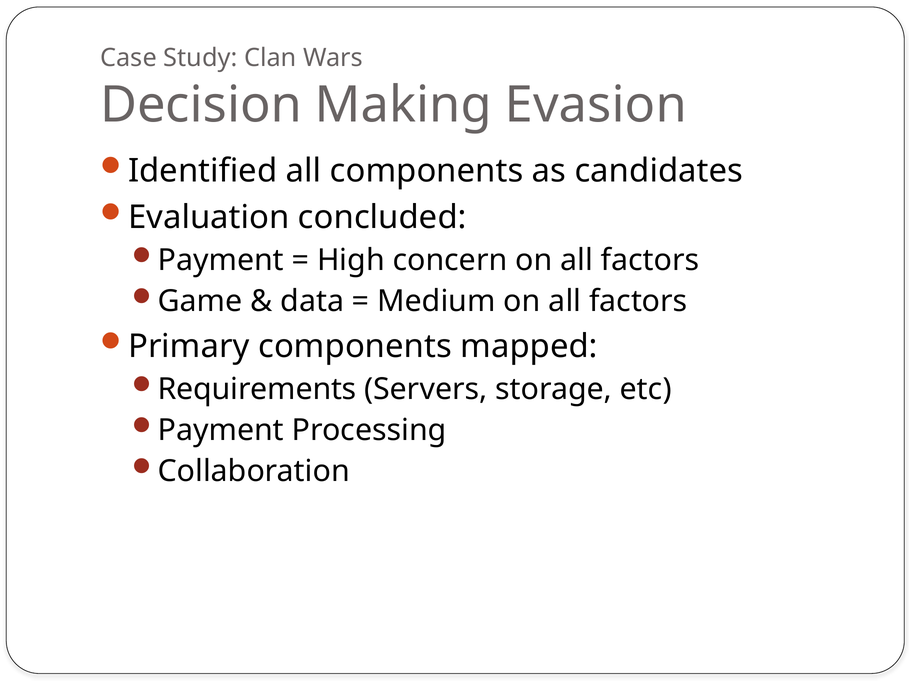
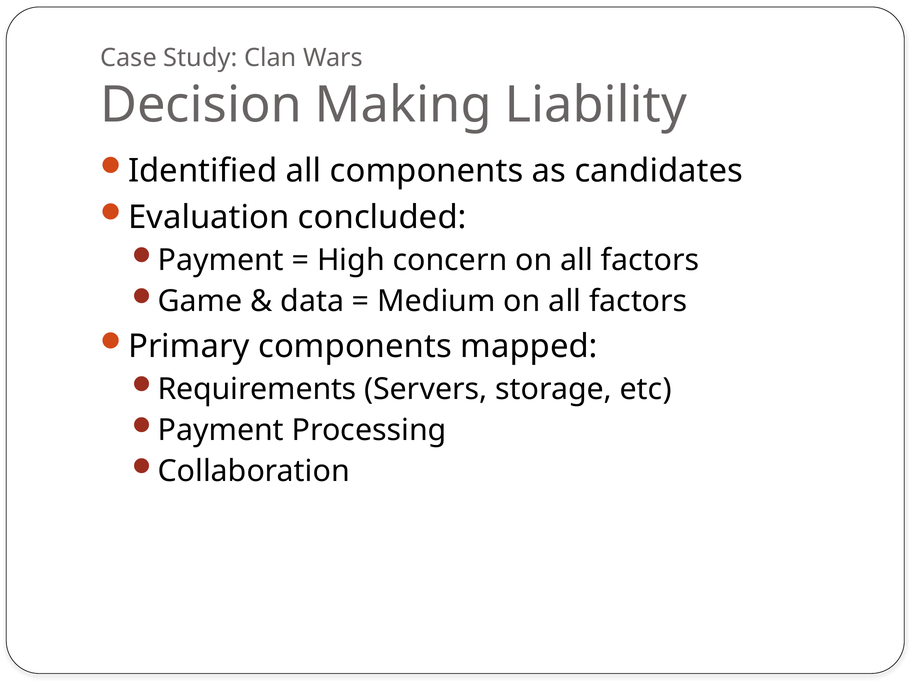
Evasion: Evasion -> Liability (596, 105)
